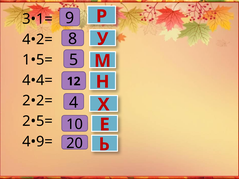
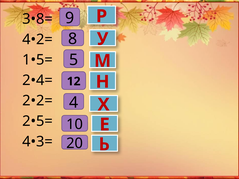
3•1=: 3•1= -> 3•8= (38, 19)
4•4=: 4•4= -> 2•4= (38, 80)
4•9=: 4•9= -> 4•3= (38, 142)
